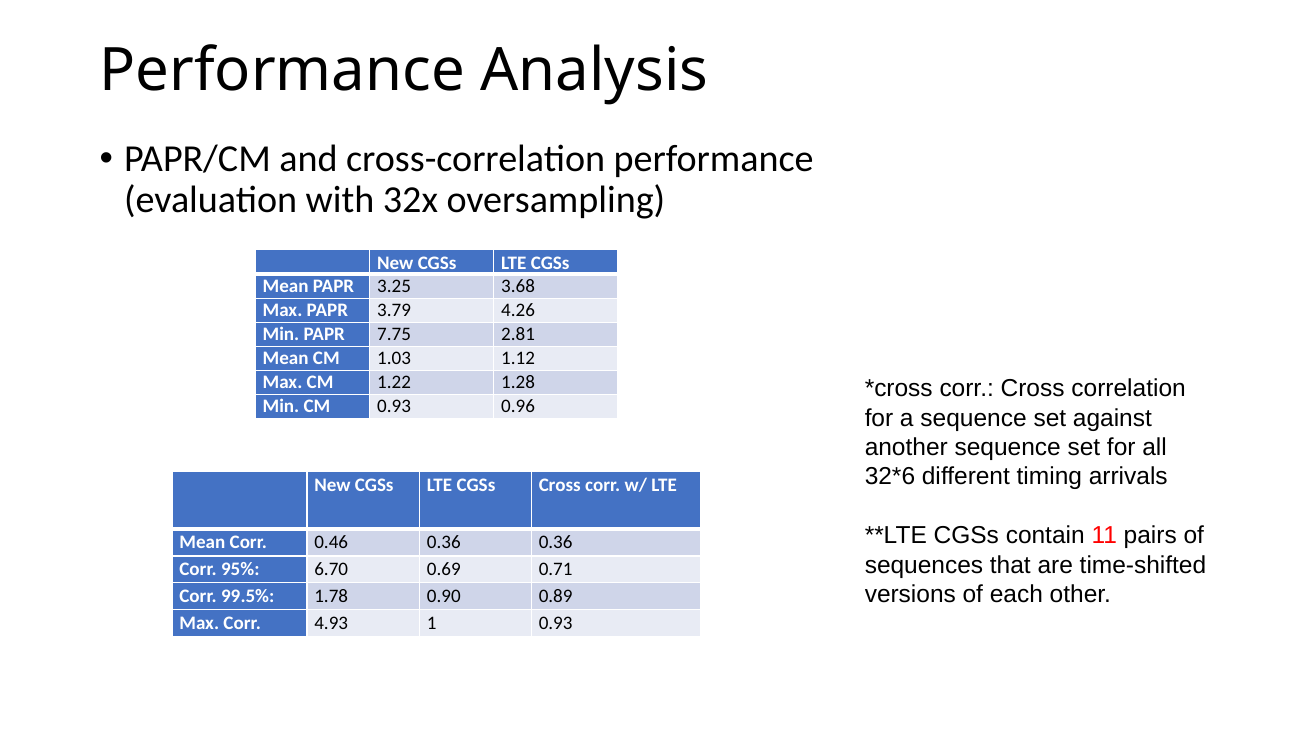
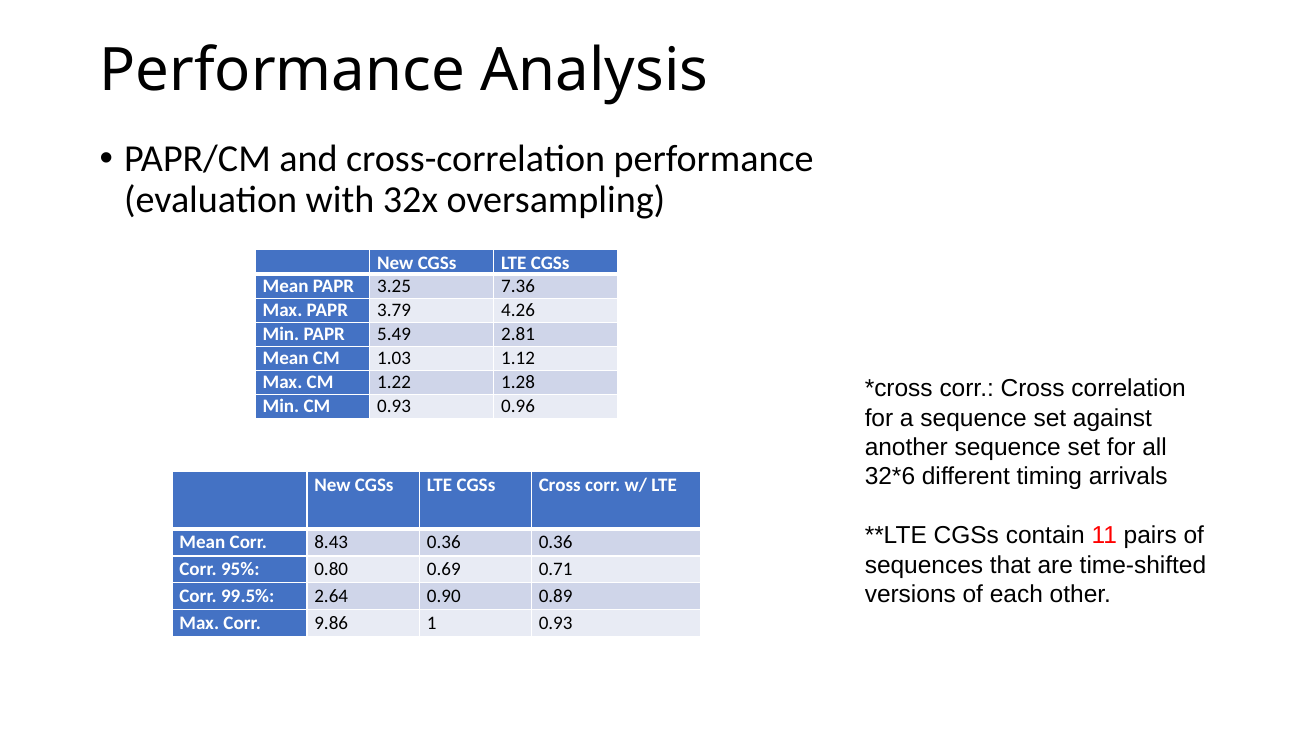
3.68: 3.68 -> 7.36 (518, 286)
7.75: 7.75 -> 5.49 (394, 334)
0.46: 0.46 -> 8.43 (331, 543)
6.70: 6.70 -> 0.80 (331, 570)
1.78: 1.78 -> 2.64 (331, 596)
4.93: 4.93 -> 9.86 (331, 623)
